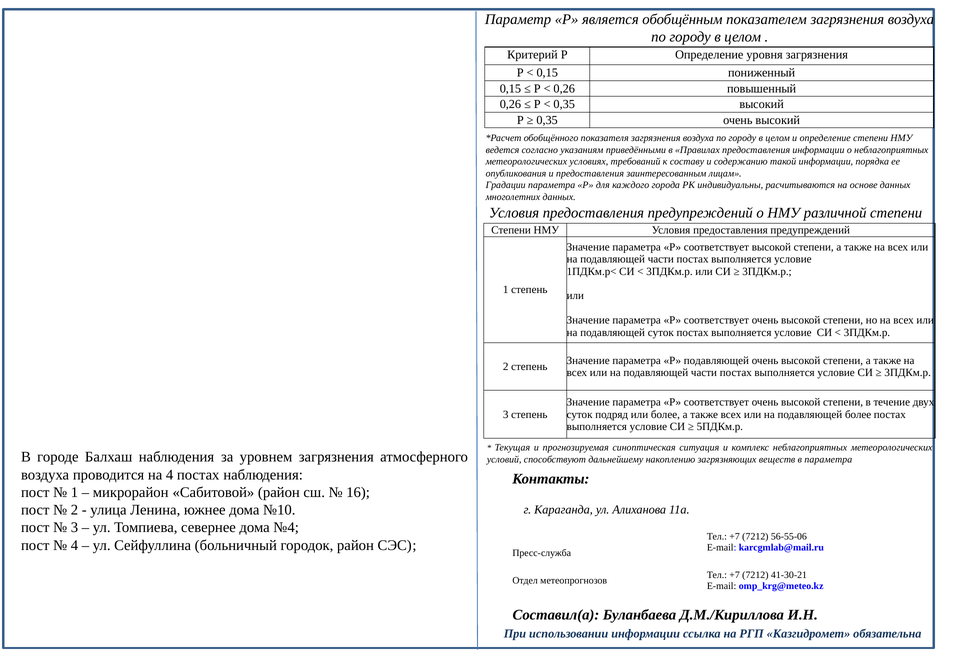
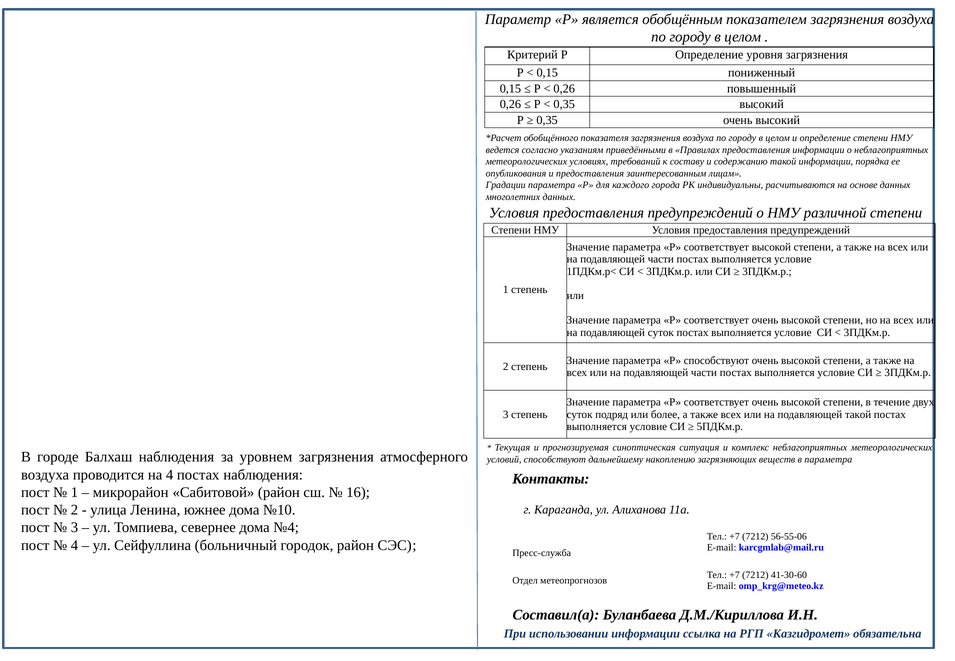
Р подавляющей: подавляющей -> способствуют (716, 361)
подавляющей более: более -> такой (858, 414)
41-30-21: 41-30-21 -> 41-30-60 (789, 575)
